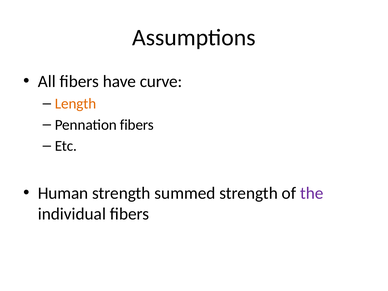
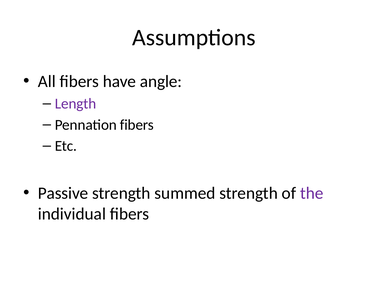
curve: curve -> angle (161, 81)
Length colour: orange -> purple (76, 104)
Human: Human -> Passive (63, 193)
